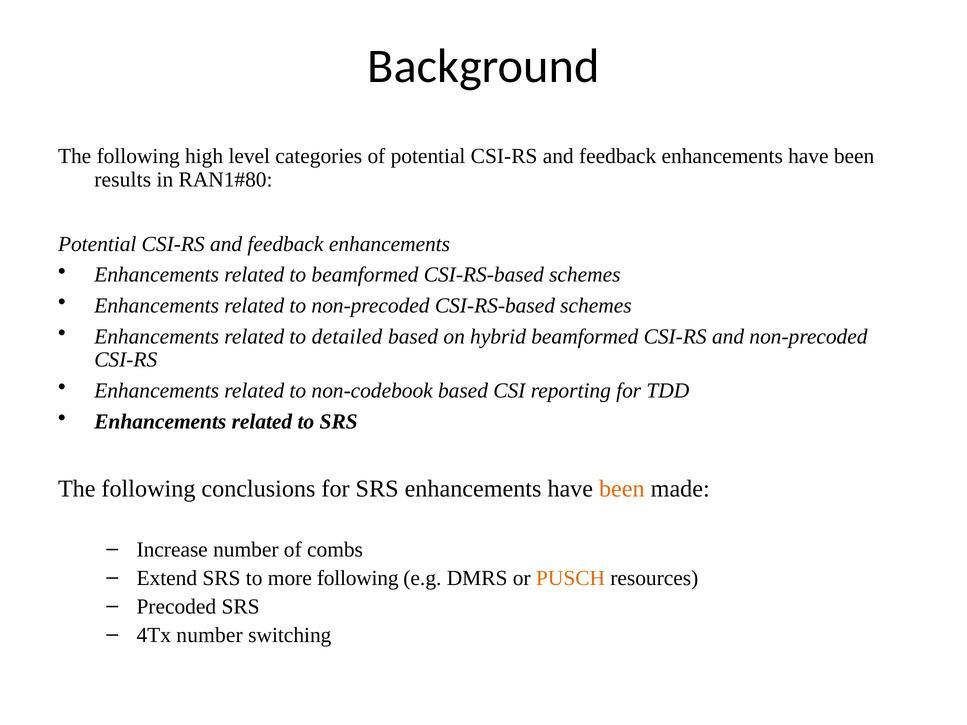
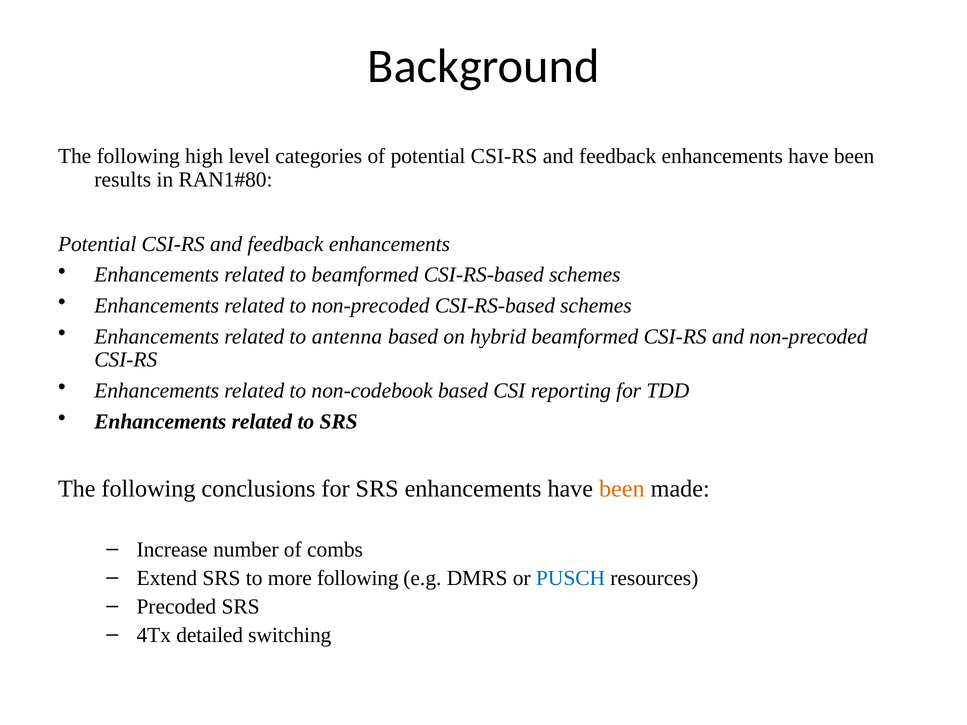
detailed: detailed -> antenna (347, 337)
PUSCH colour: orange -> blue (571, 578)
4Tx number: number -> detailed (210, 636)
